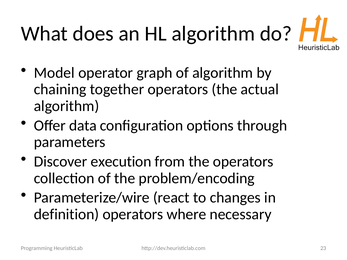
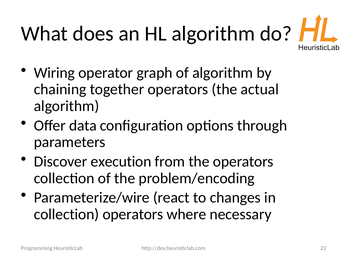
Model: Model -> Wiring (54, 73)
definition: definition -> collection (66, 214)
